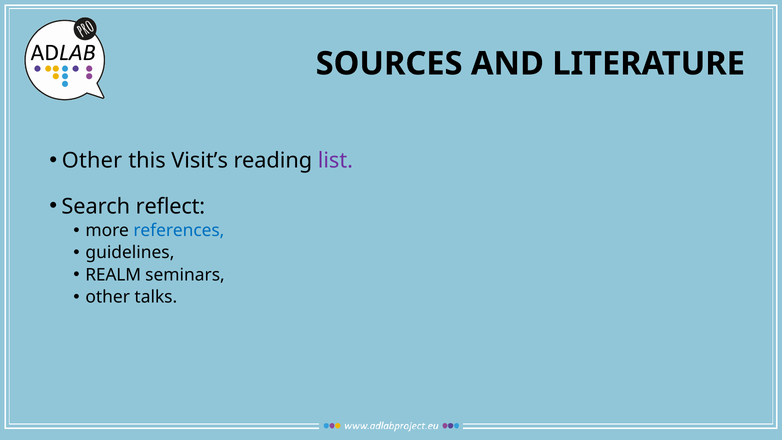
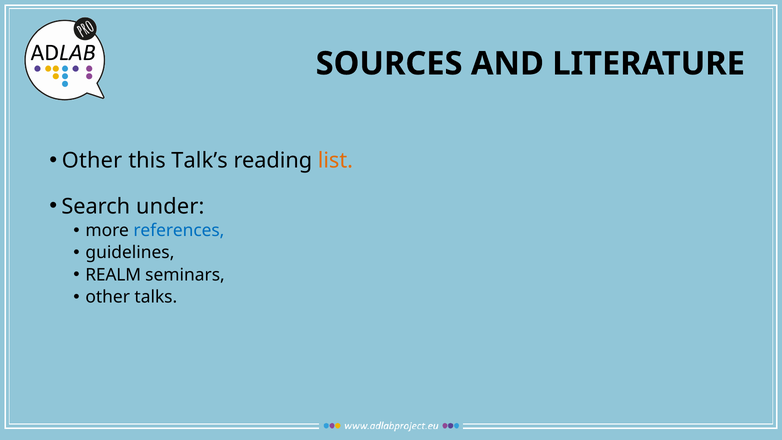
Visit’s: Visit’s -> Talk’s (200, 161)
list colour: purple -> orange (335, 161)
reflect: reflect -> under (170, 206)
